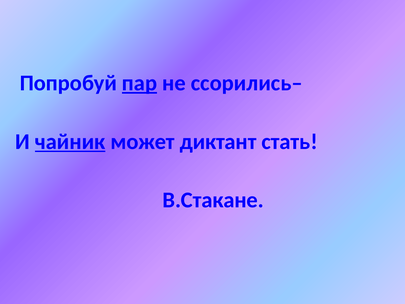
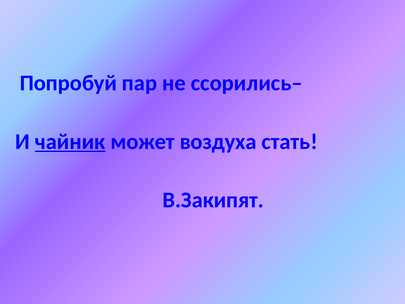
пар underline: present -> none (140, 83)
диктант: диктант -> воздуха (218, 142)
В.Стакане: В.Стакане -> В.Закипят (213, 200)
